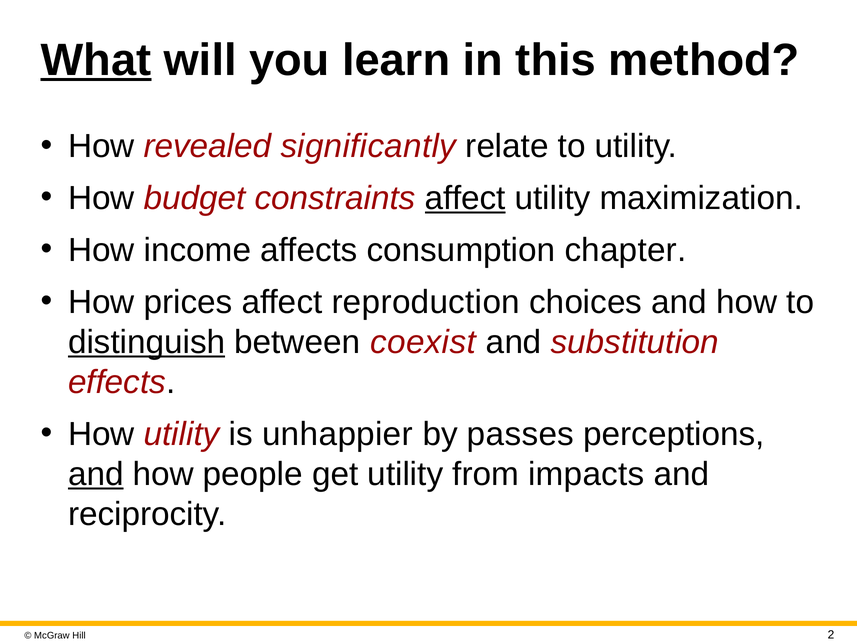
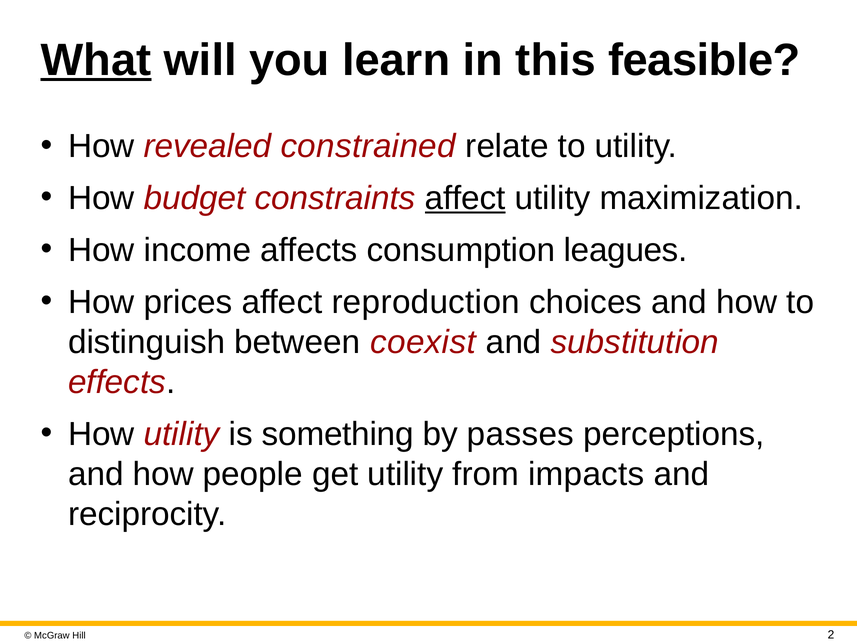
method: method -> feasible (704, 60)
significantly: significantly -> constrained (368, 146)
chapter: chapter -> leagues (626, 250)
distinguish underline: present -> none (147, 342)
unhappier: unhappier -> something (338, 434)
and underline: present -> none (96, 474)
